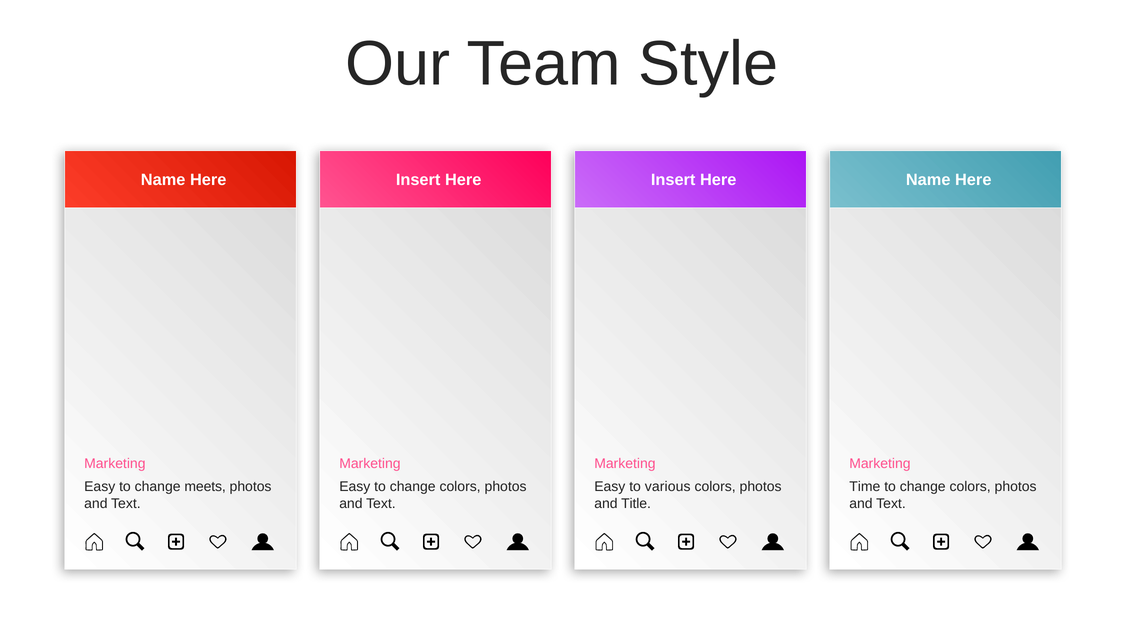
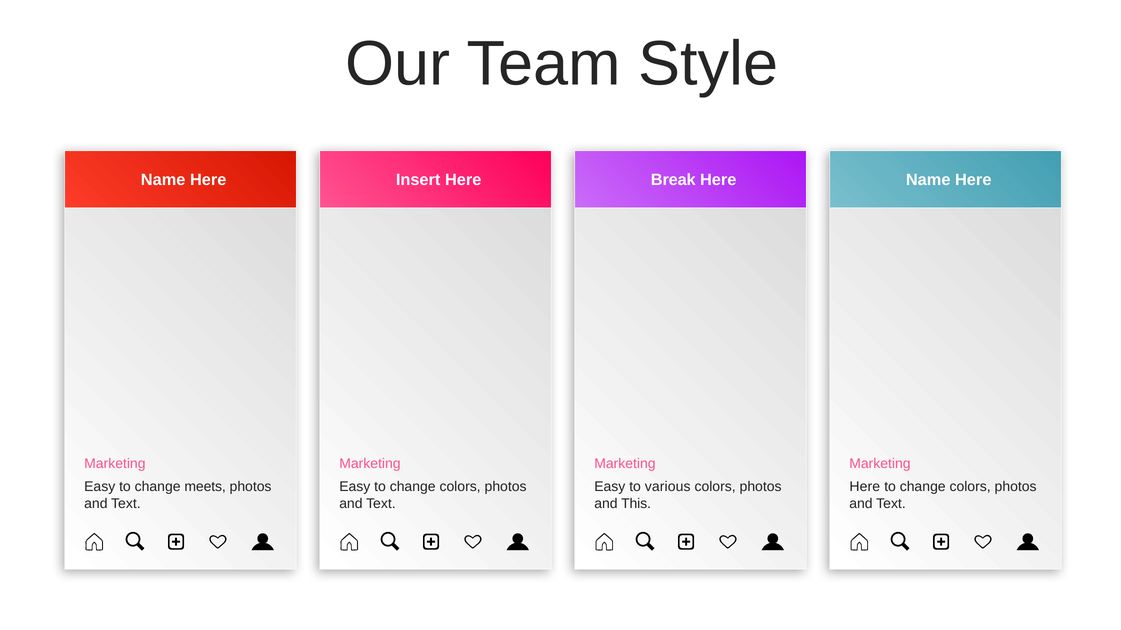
Insert: Insert -> Break (673, 180)
Time: Time -> Here (865, 487)
Title: Title -> This (636, 504)
